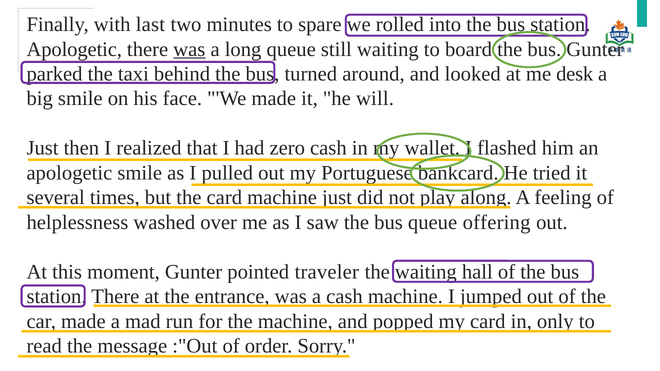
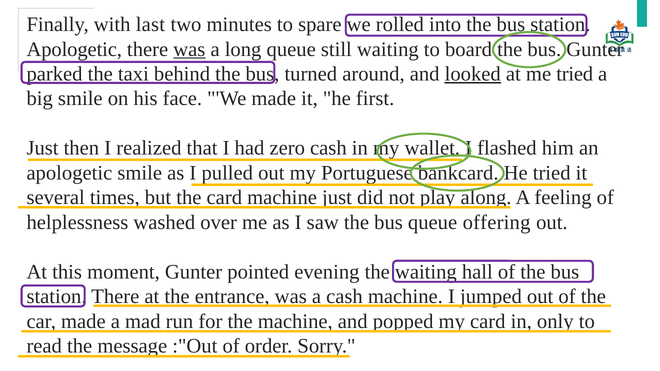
looked underline: none -> present (473, 74)
desk: desk -> tried (575, 74)
will: will -> first (375, 99)
traveler: traveler -> evening (327, 272)
